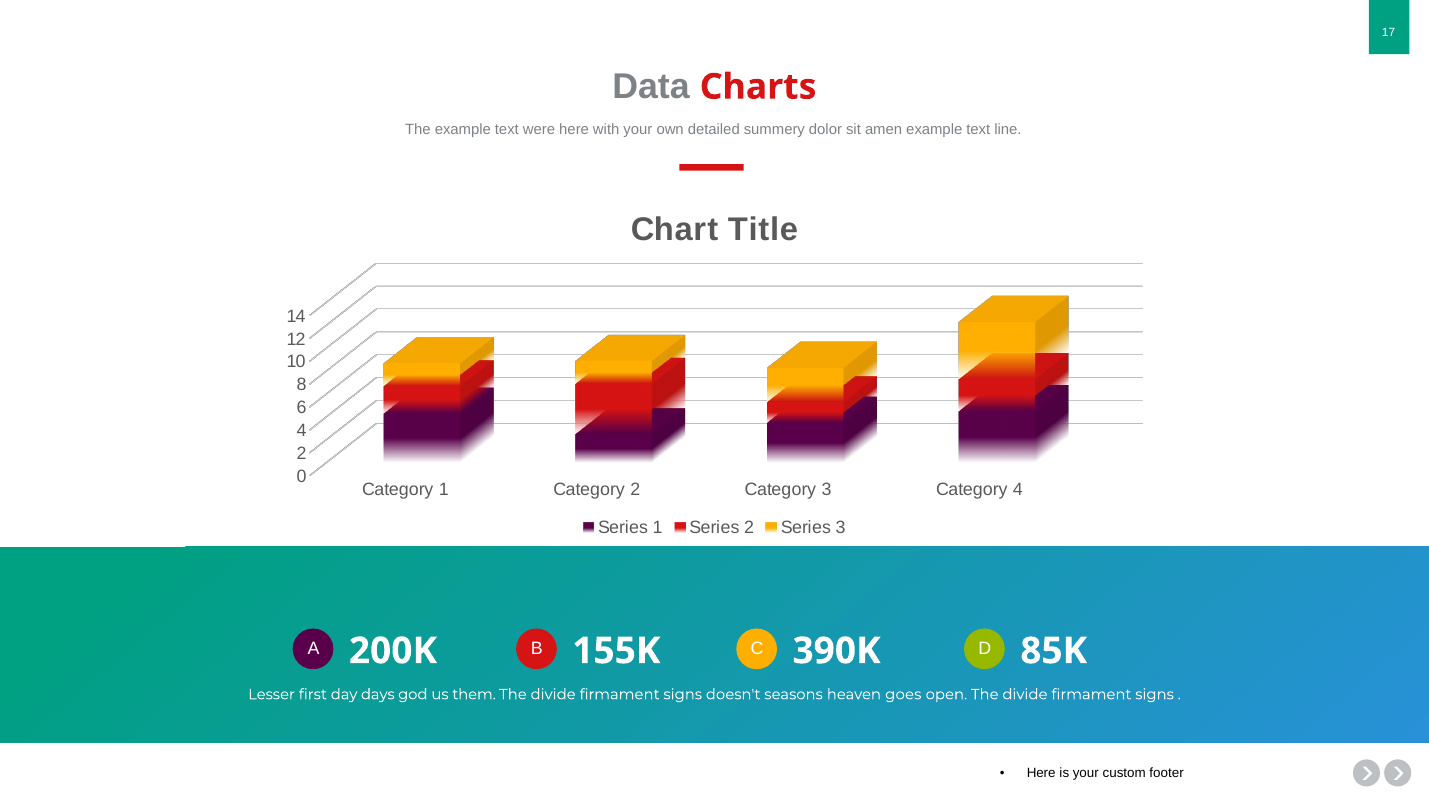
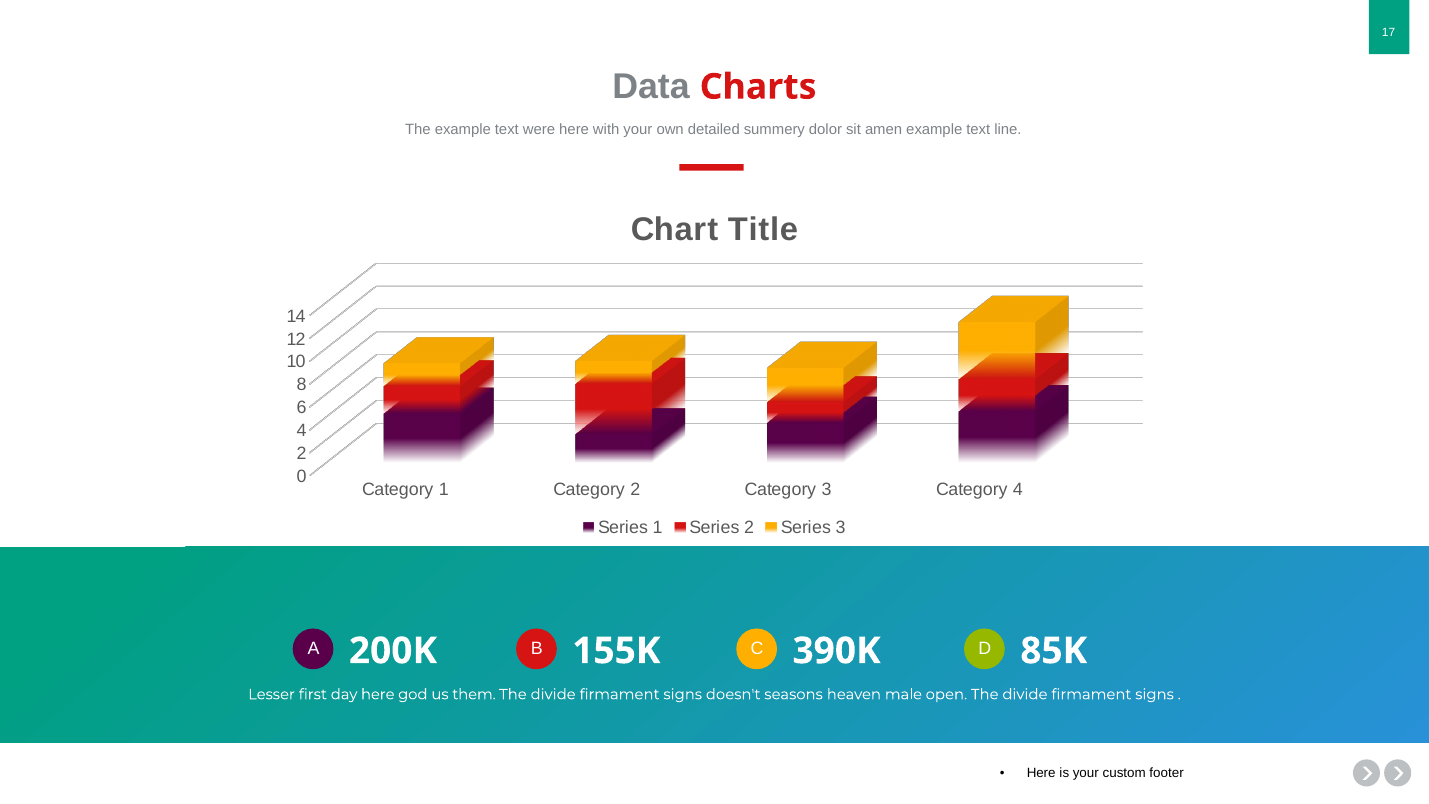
day days: days -> here (378, 694)
goes: goes -> male (903, 694)
